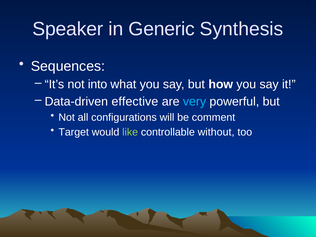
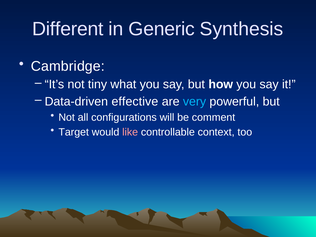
Speaker: Speaker -> Different (68, 29)
Sequences: Sequences -> Cambridge (68, 66)
into: into -> tiny (97, 84)
like colour: light green -> pink (130, 132)
without: without -> context (216, 132)
